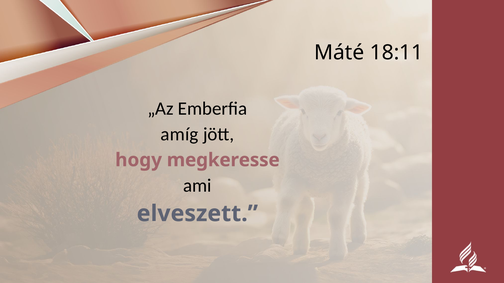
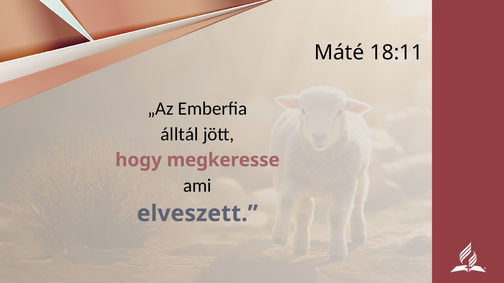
amíg: amíg -> álltál (180, 135)
